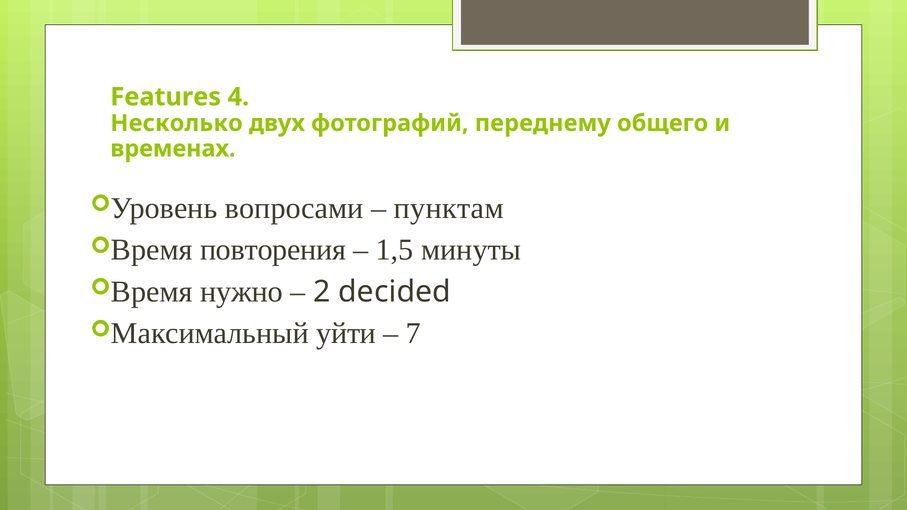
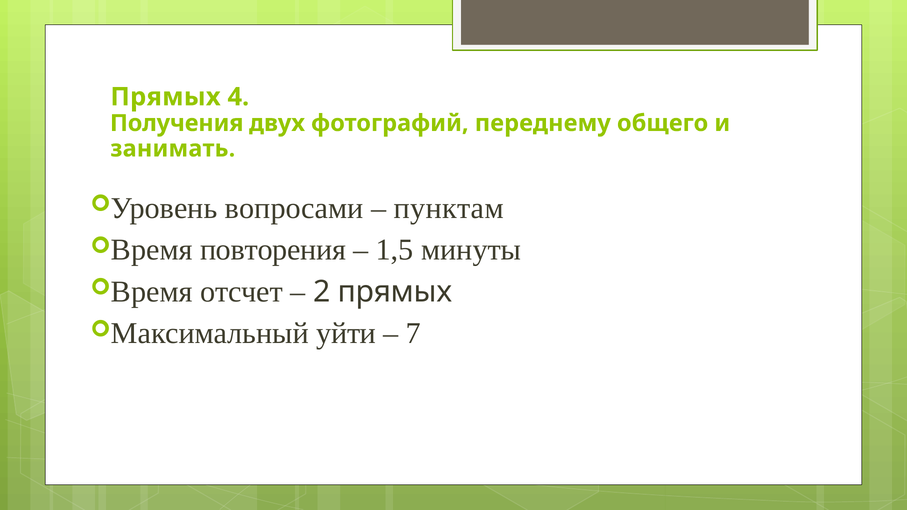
Features: Features -> Прямых (165, 97)
Несколько: Несколько -> Получения (177, 123)
временах: временах -> занимать (173, 149)
нужно: нужно -> отсчет (241, 292)
2 decided: decided -> прямых (395, 292)
